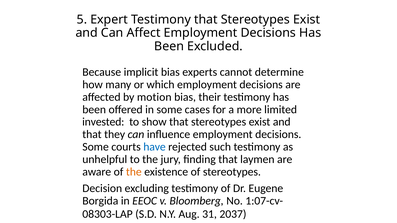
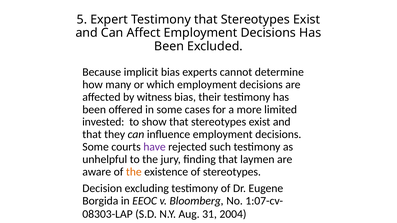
motion: motion -> witness (154, 97)
have colour: blue -> purple (155, 147)
2037: 2037 -> 2004 (233, 214)
